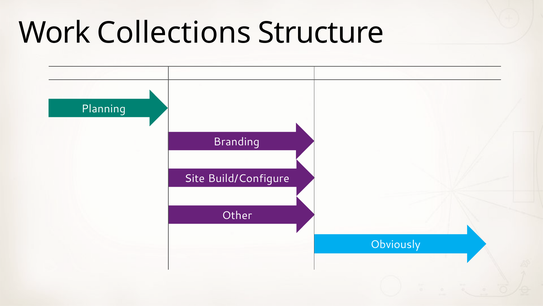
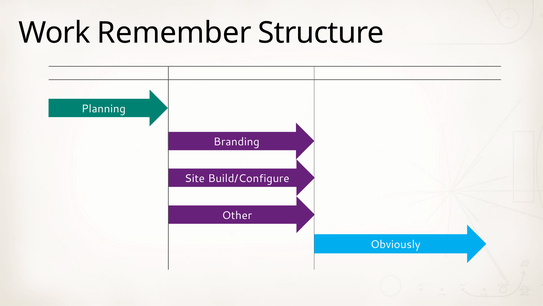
Collections: Collections -> Remember (174, 33)
